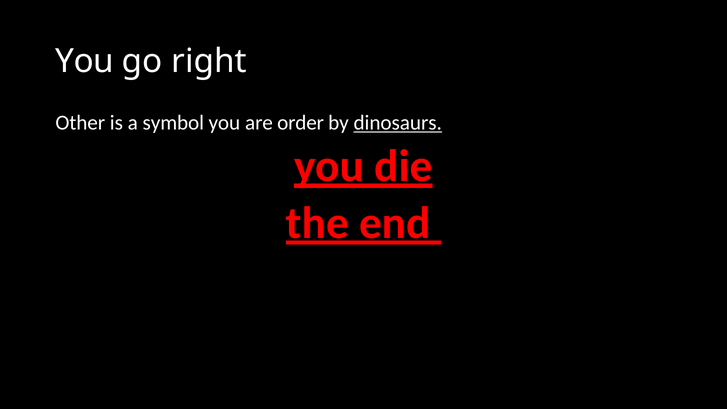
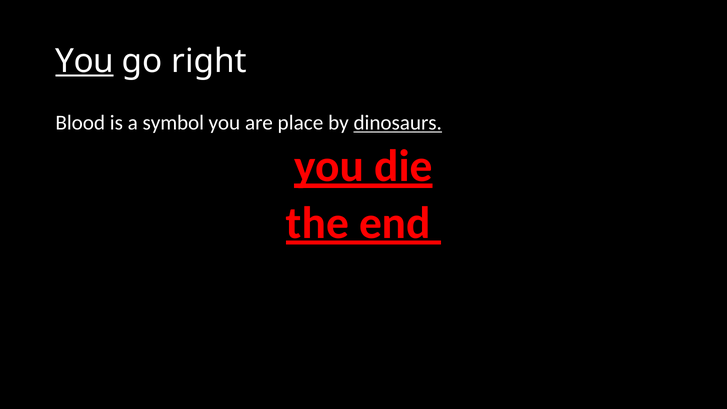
You underline: none -> present (85, 61)
Other: Other -> Blood (80, 123)
order: order -> place (300, 123)
